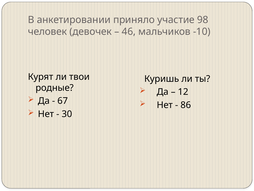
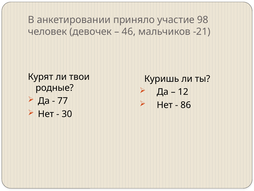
-10: -10 -> -21 (202, 32)
67: 67 -> 77 (63, 101)
